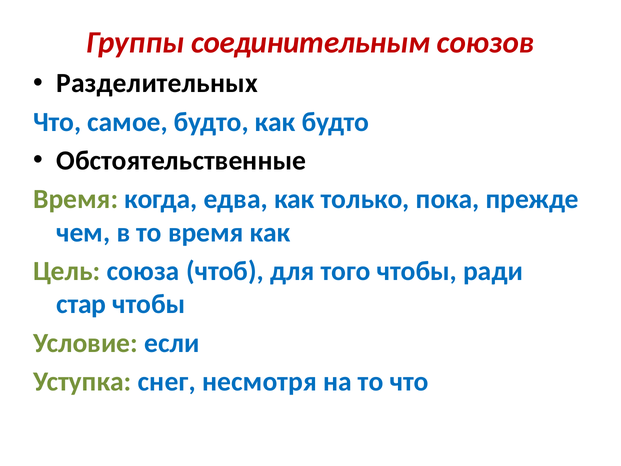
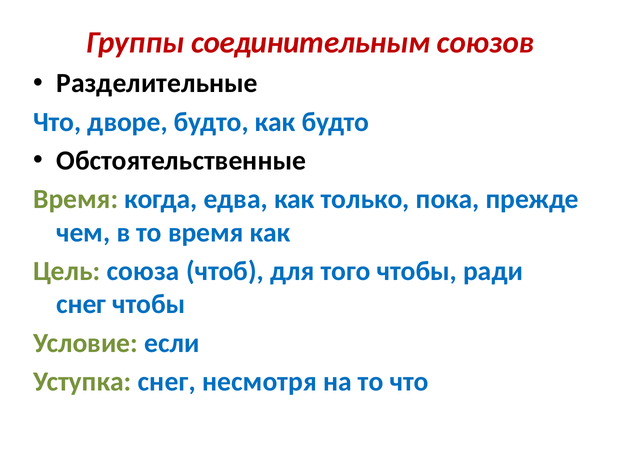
Разделительных: Разделительных -> Разделительные (157, 83)
самое: самое -> дворе (128, 122)
стар: стар -> снег (81, 304)
